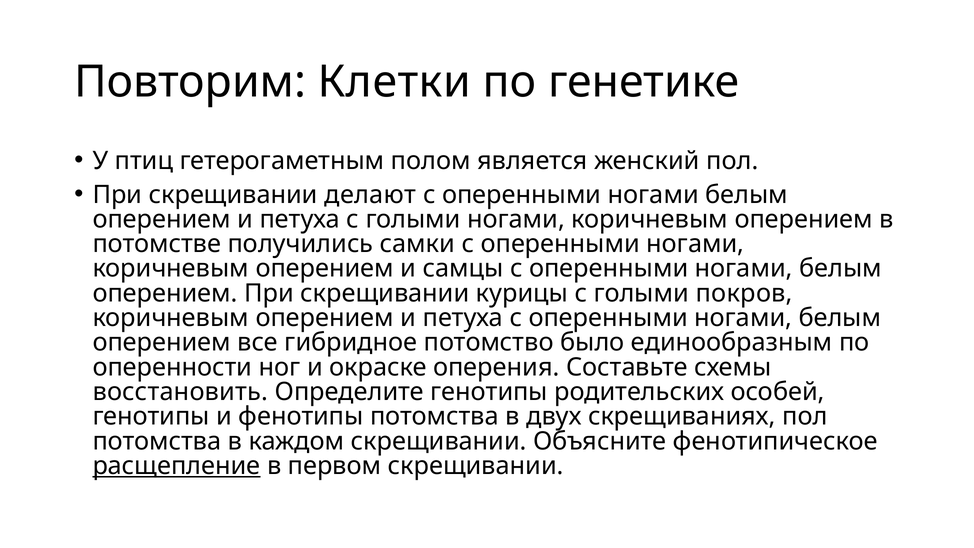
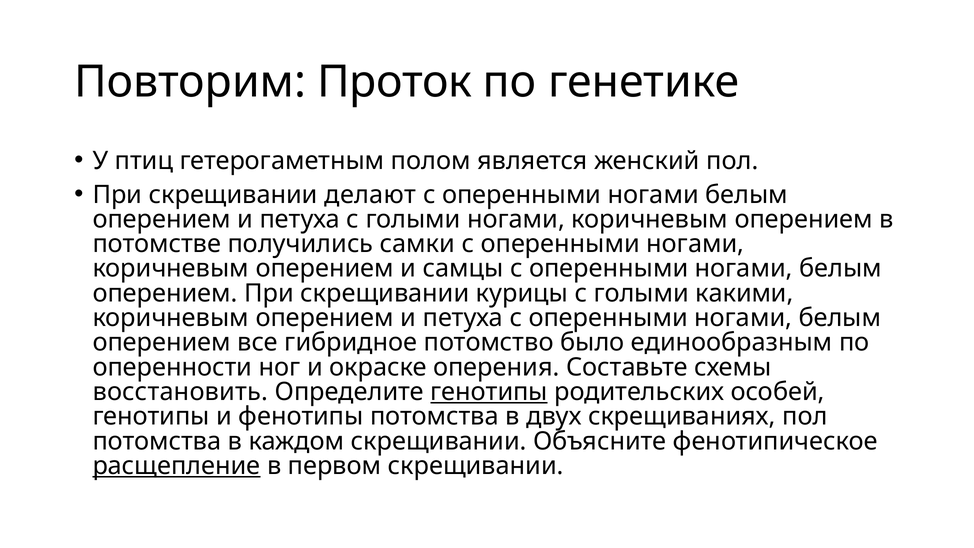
Клетки: Клетки -> Проток (395, 82)
покров: покров -> какими (744, 293)
генотипы underline: none -> present (489, 392)
